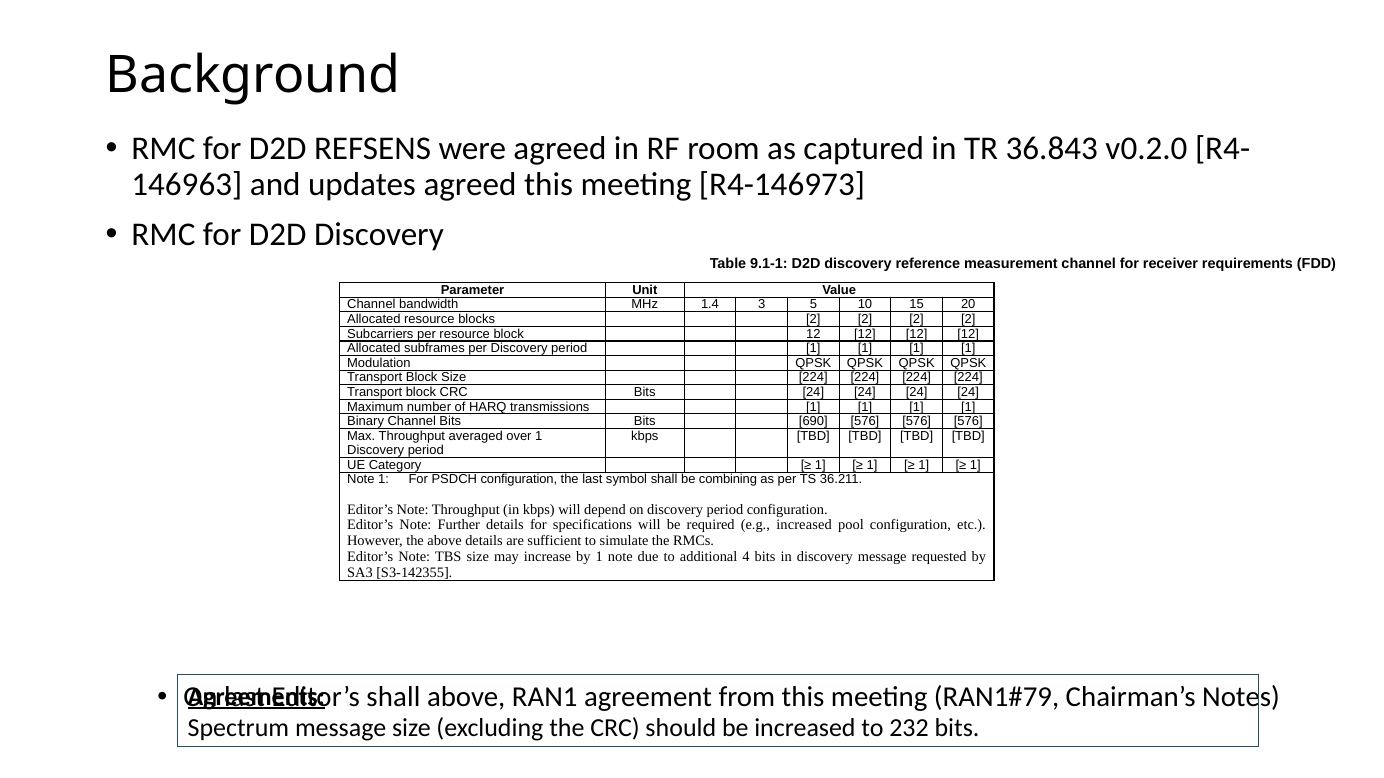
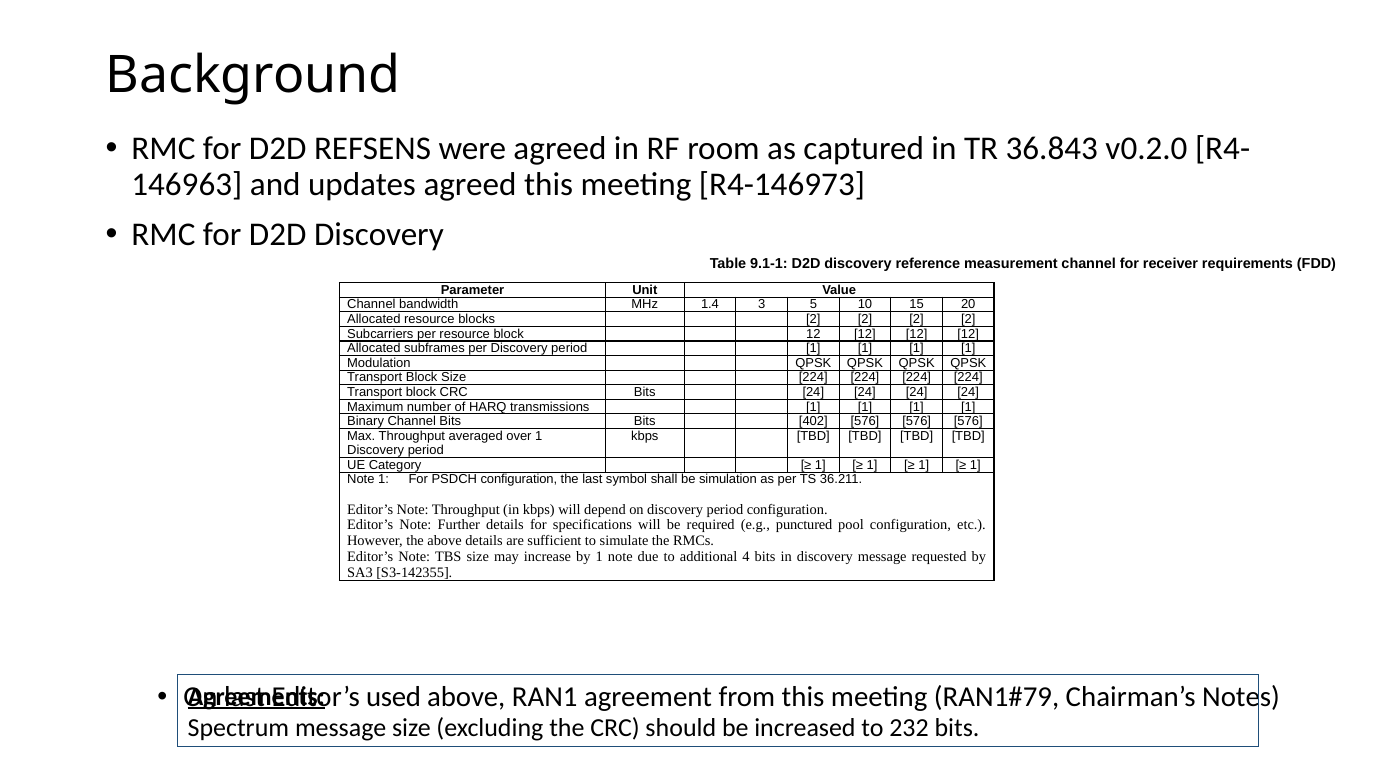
690: 690 -> 402 (813, 422)
combining: combining -> simulation (728, 480)
e.g increased: increased -> punctured (804, 525)
shall: shall -> used (394, 697)
